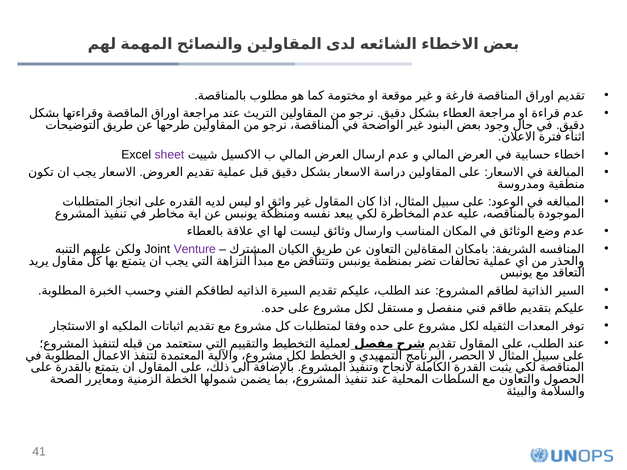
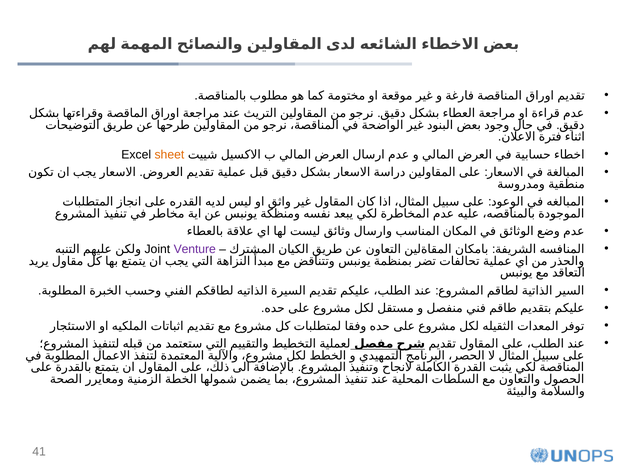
sheet colour: purple -> orange (169, 155)
